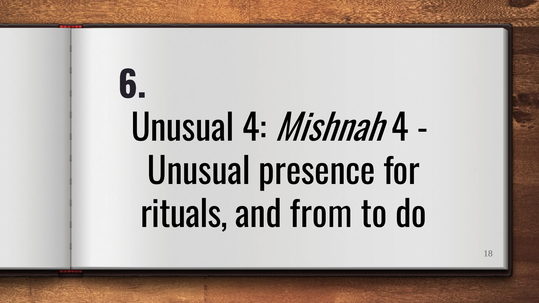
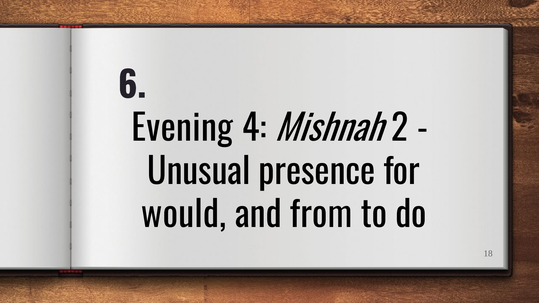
Unusual: Unusual -> Evening (182, 129)
Mishnah 4: 4 -> 2 (400, 129)
rituals: rituals -> would (184, 215)
